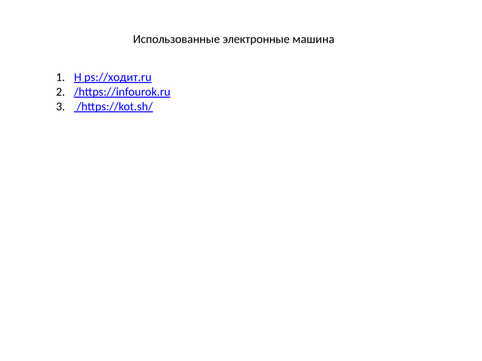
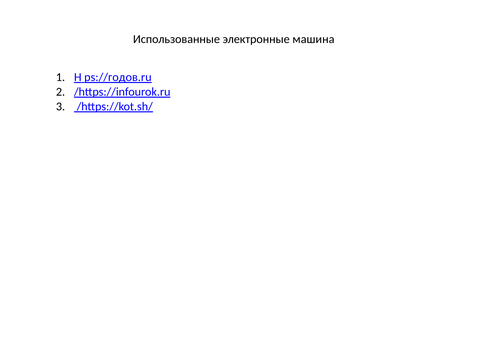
ps://ходит.ru: ps://ходит.ru -> ps://годов.ru (118, 77)
